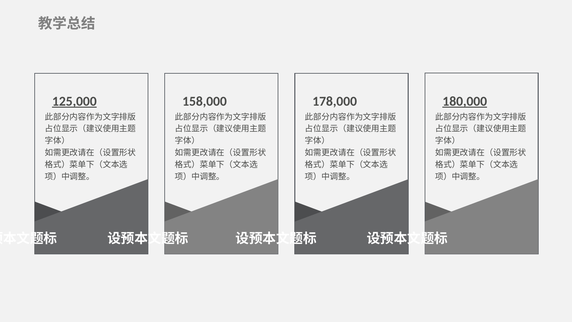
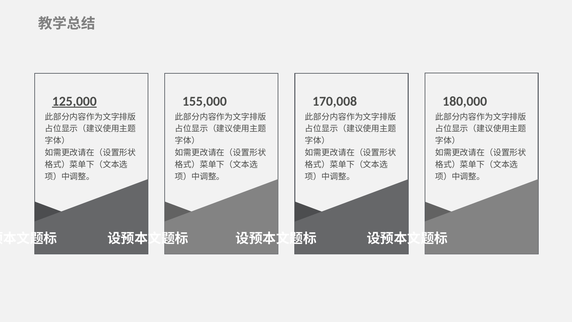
158,000: 158,000 -> 155,000 (205, 101)
178,000: 178,000 -> 170,008 (335, 101)
180,000 underline: present -> none (465, 101)
